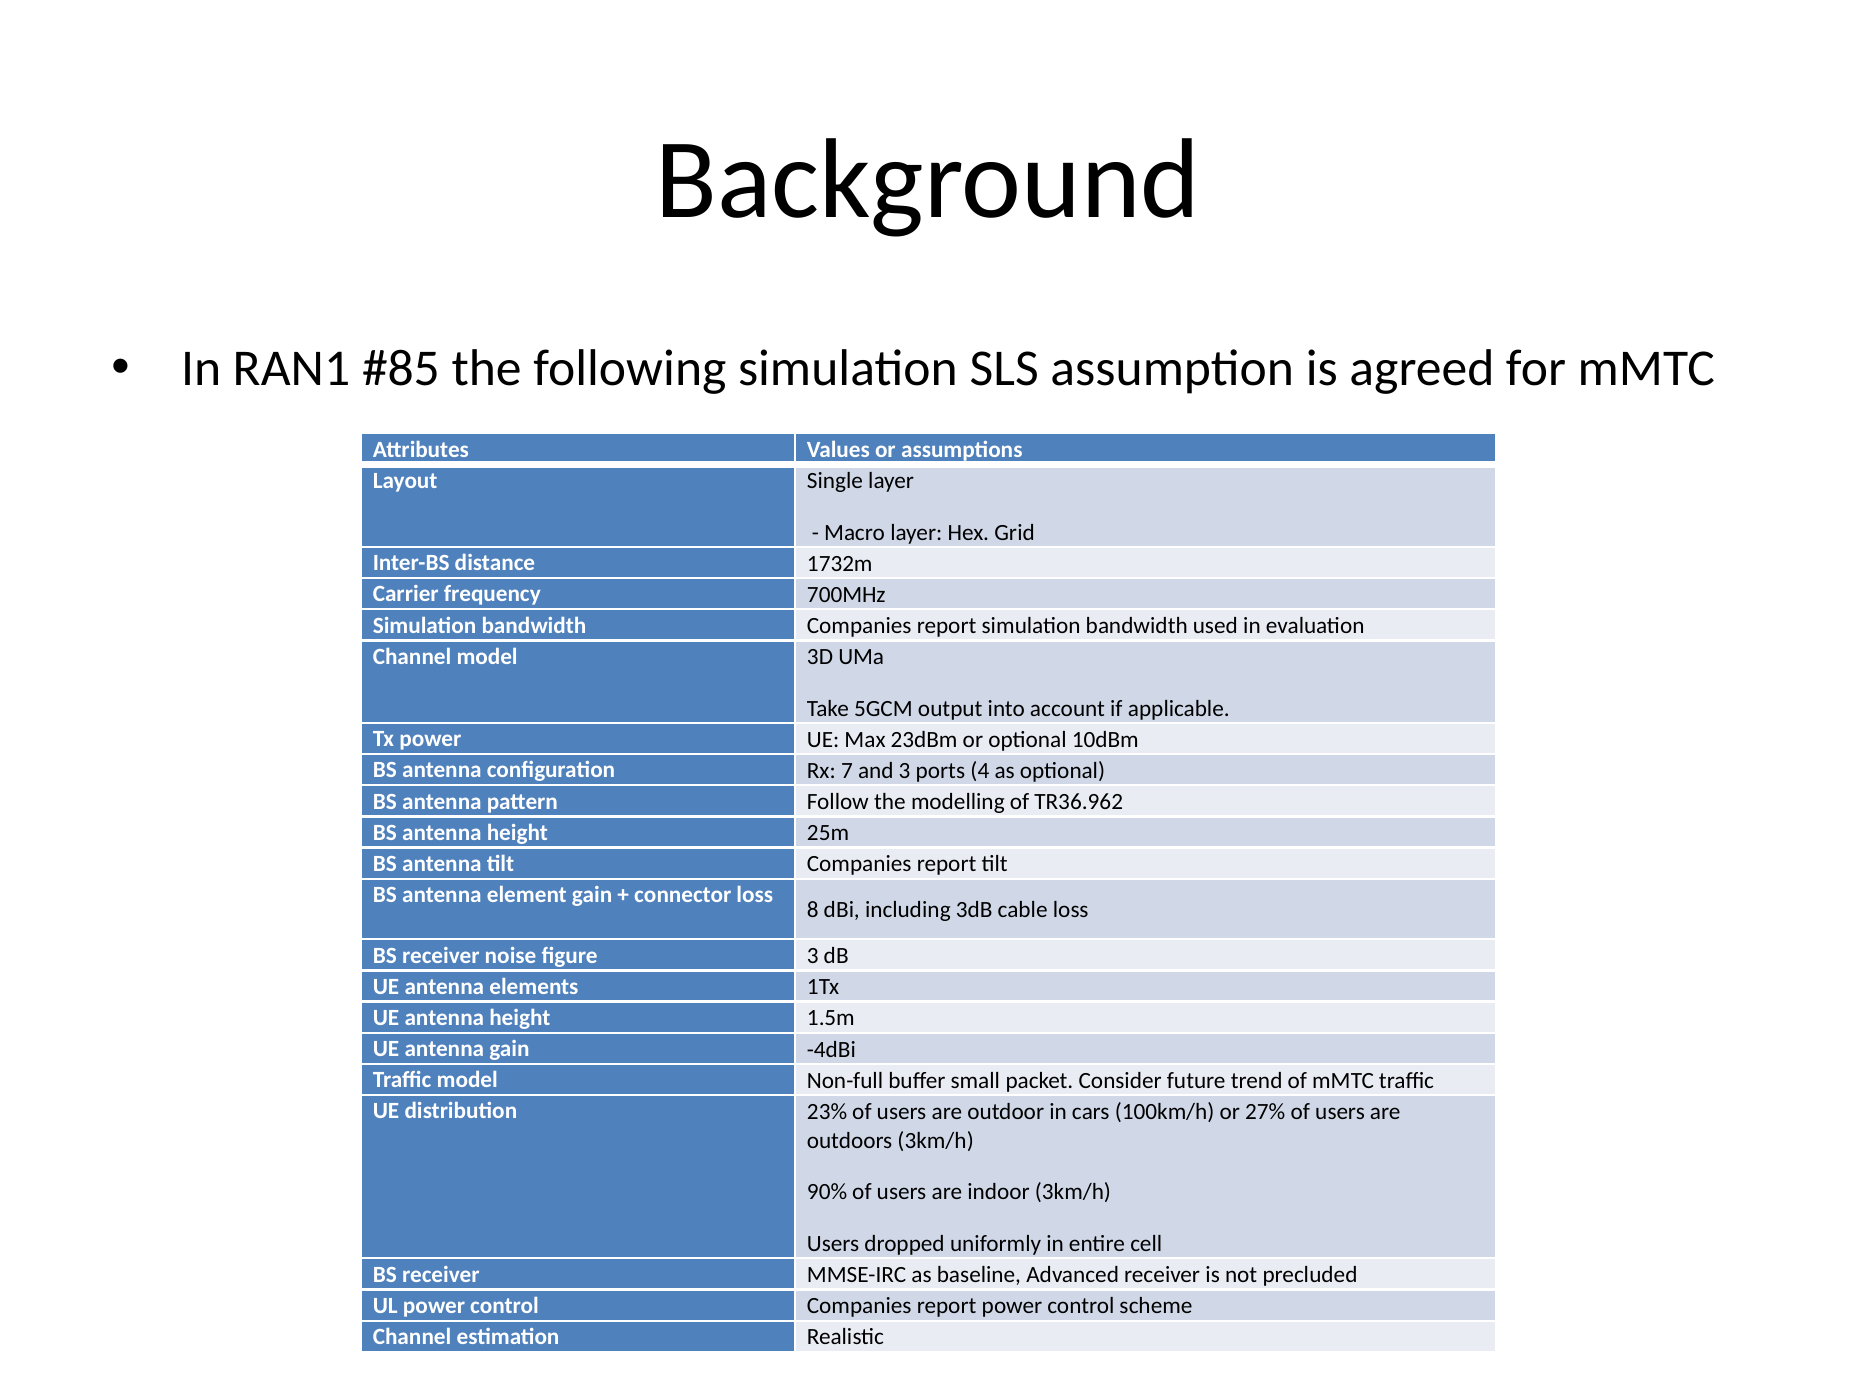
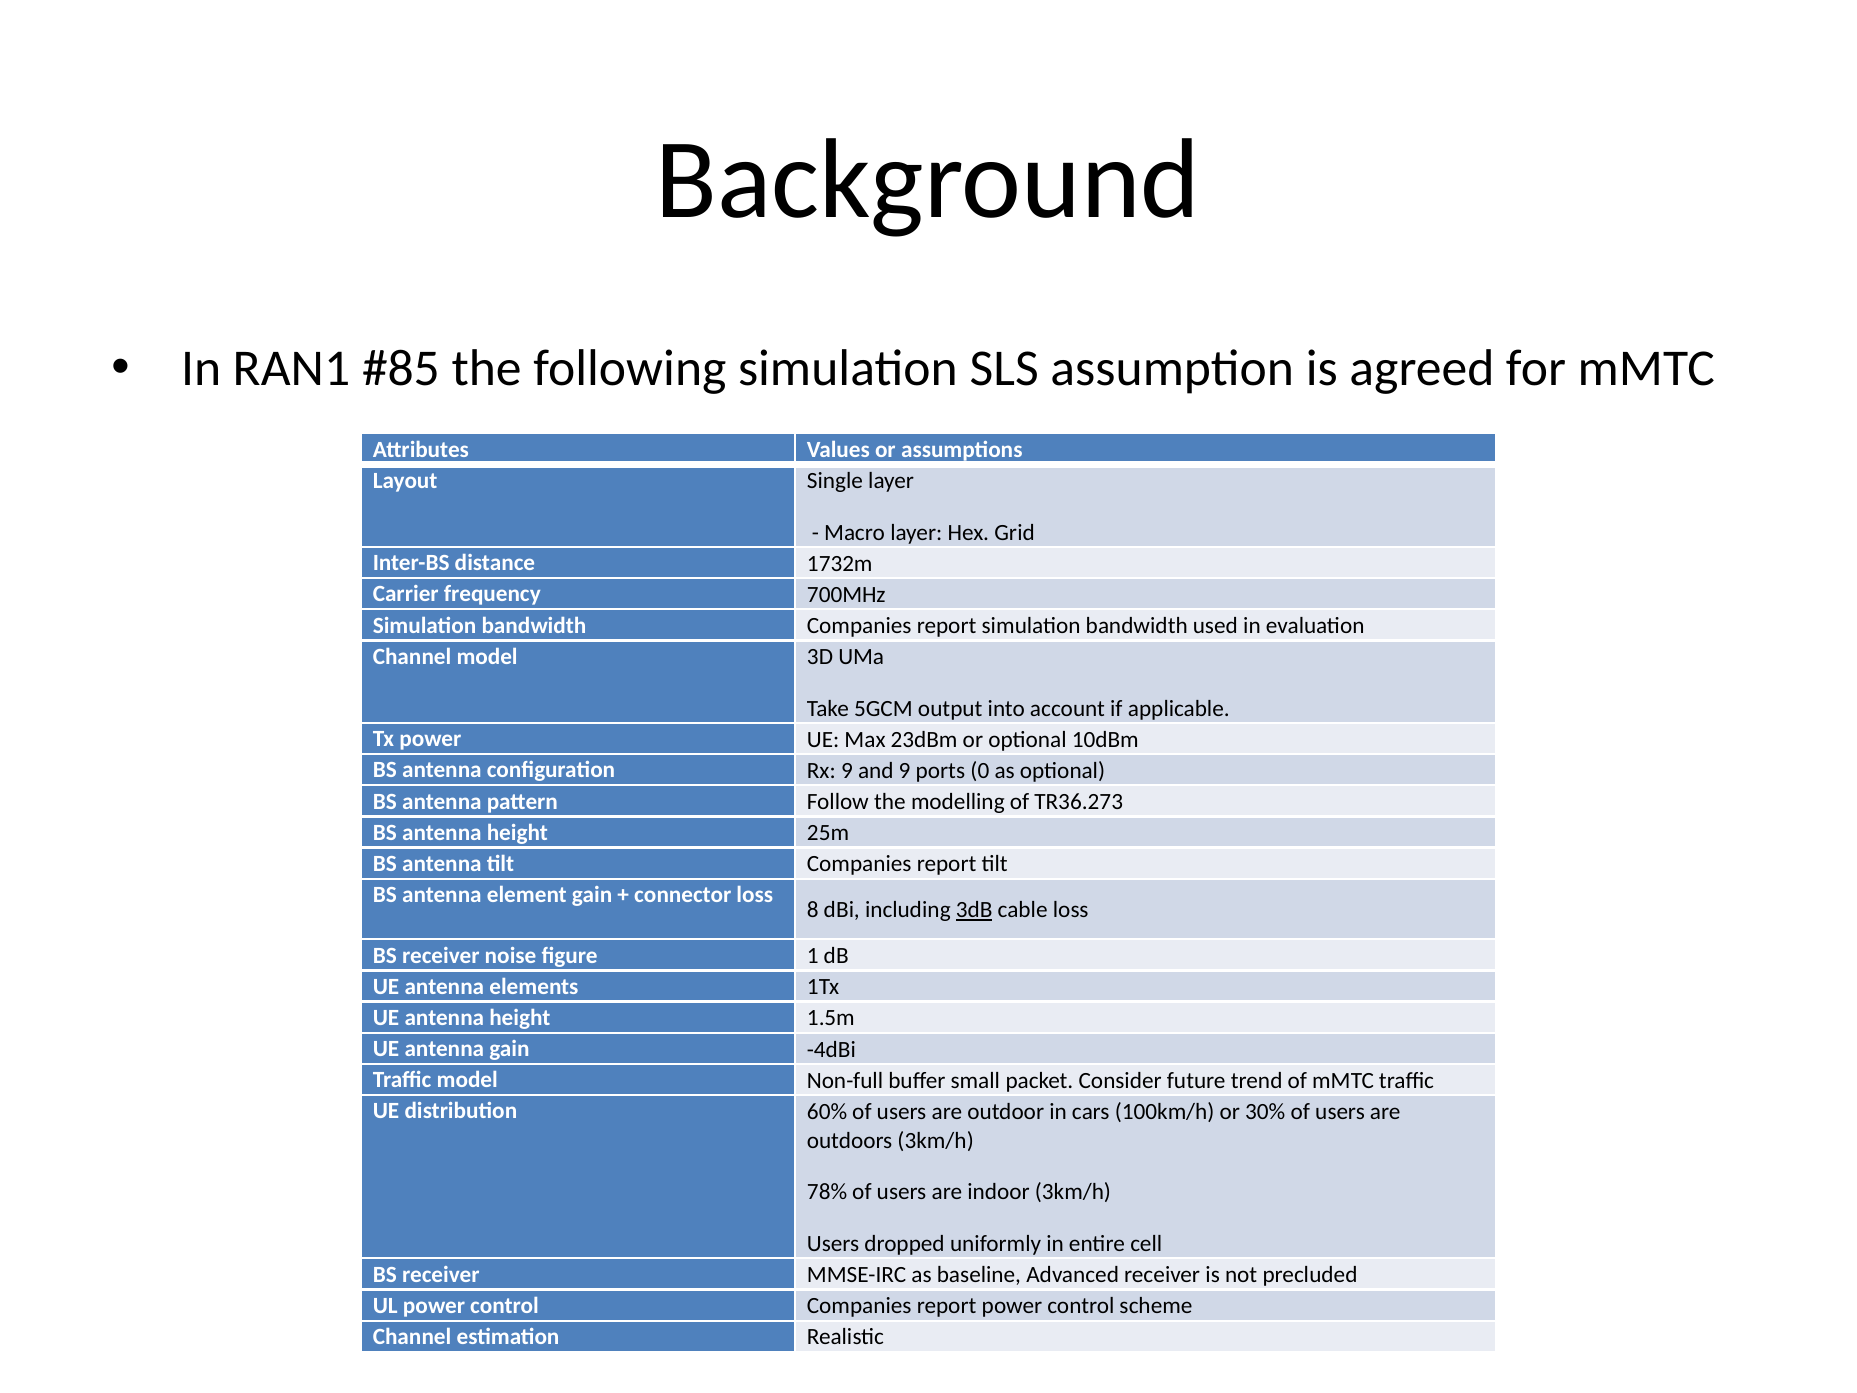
Rx 7: 7 -> 9 (847, 771)
and 3: 3 -> 9 (905, 771)
4: 4 -> 0 (980, 771)
TR36.962: TR36.962 -> TR36.273 (1079, 802)
3dB underline: none -> present (974, 910)
figure 3: 3 -> 1 (813, 956)
23%: 23% -> 60% (827, 1112)
27%: 27% -> 30% (1265, 1112)
90%: 90% -> 78% (827, 1192)
